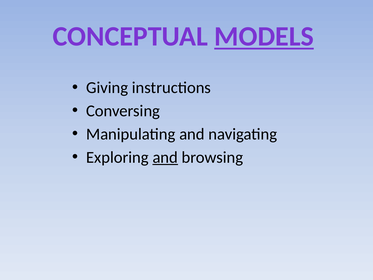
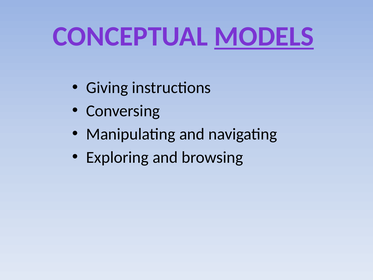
and underline: present -> none (165, 157)
